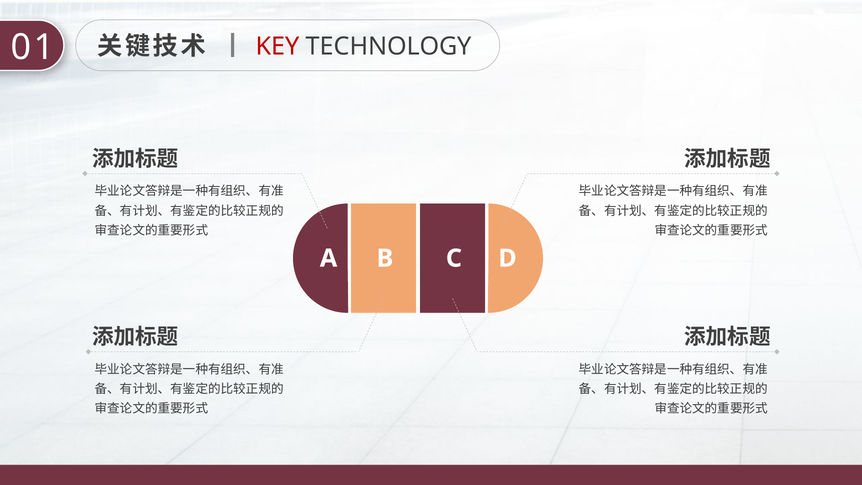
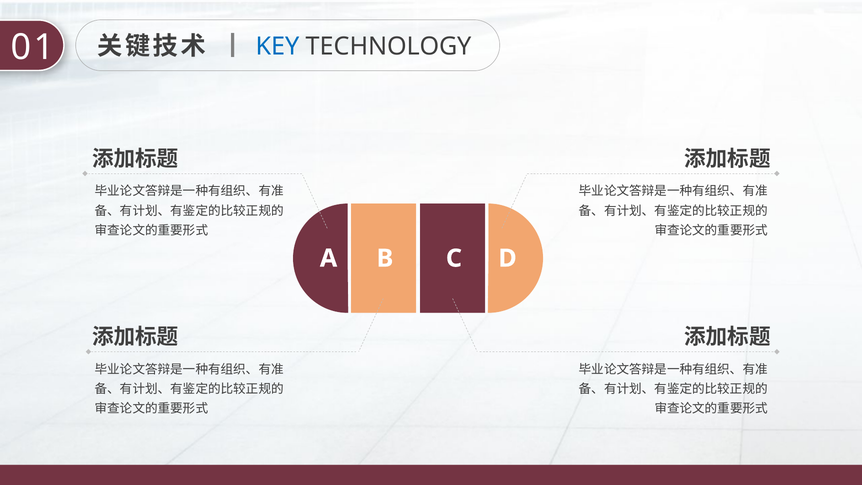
KEY colour: red -> blue (278, 47)
